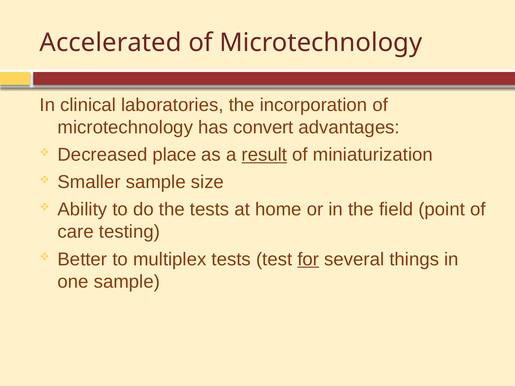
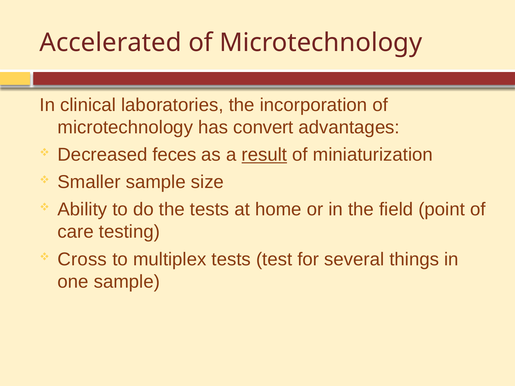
place: place -> feces (174, 155)
Better: Better -> Cross (82, 259)
for underline: present -> none (308, 259)
